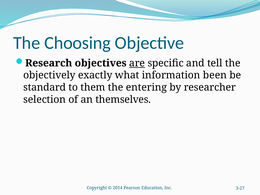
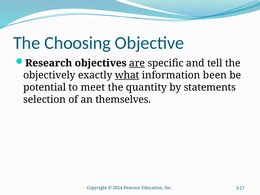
what underline: none -> present (127, 75)
standard: standard -> potential (45, 87)
them: them -> meet (93, 87)
entering: entering -> quantity (146, 87)
researcher: researcher -> statements (210, 87)
